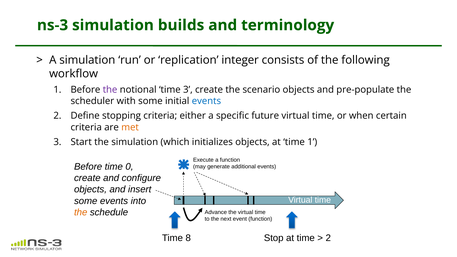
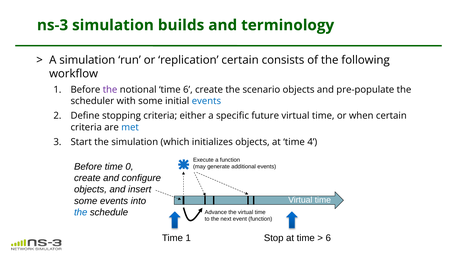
replication integer: integer -> certain (240, 60)
time 3: 3 -> 6 (188, 90)
met colour: orange -> blue (130, 127)
time 1: 1 -> 4 (312, 142)
the colour: orange -> blue (81, 212)
Time 8: 8 -> 1 (188, 238)
2: 2 -> 6 (328, 238)
